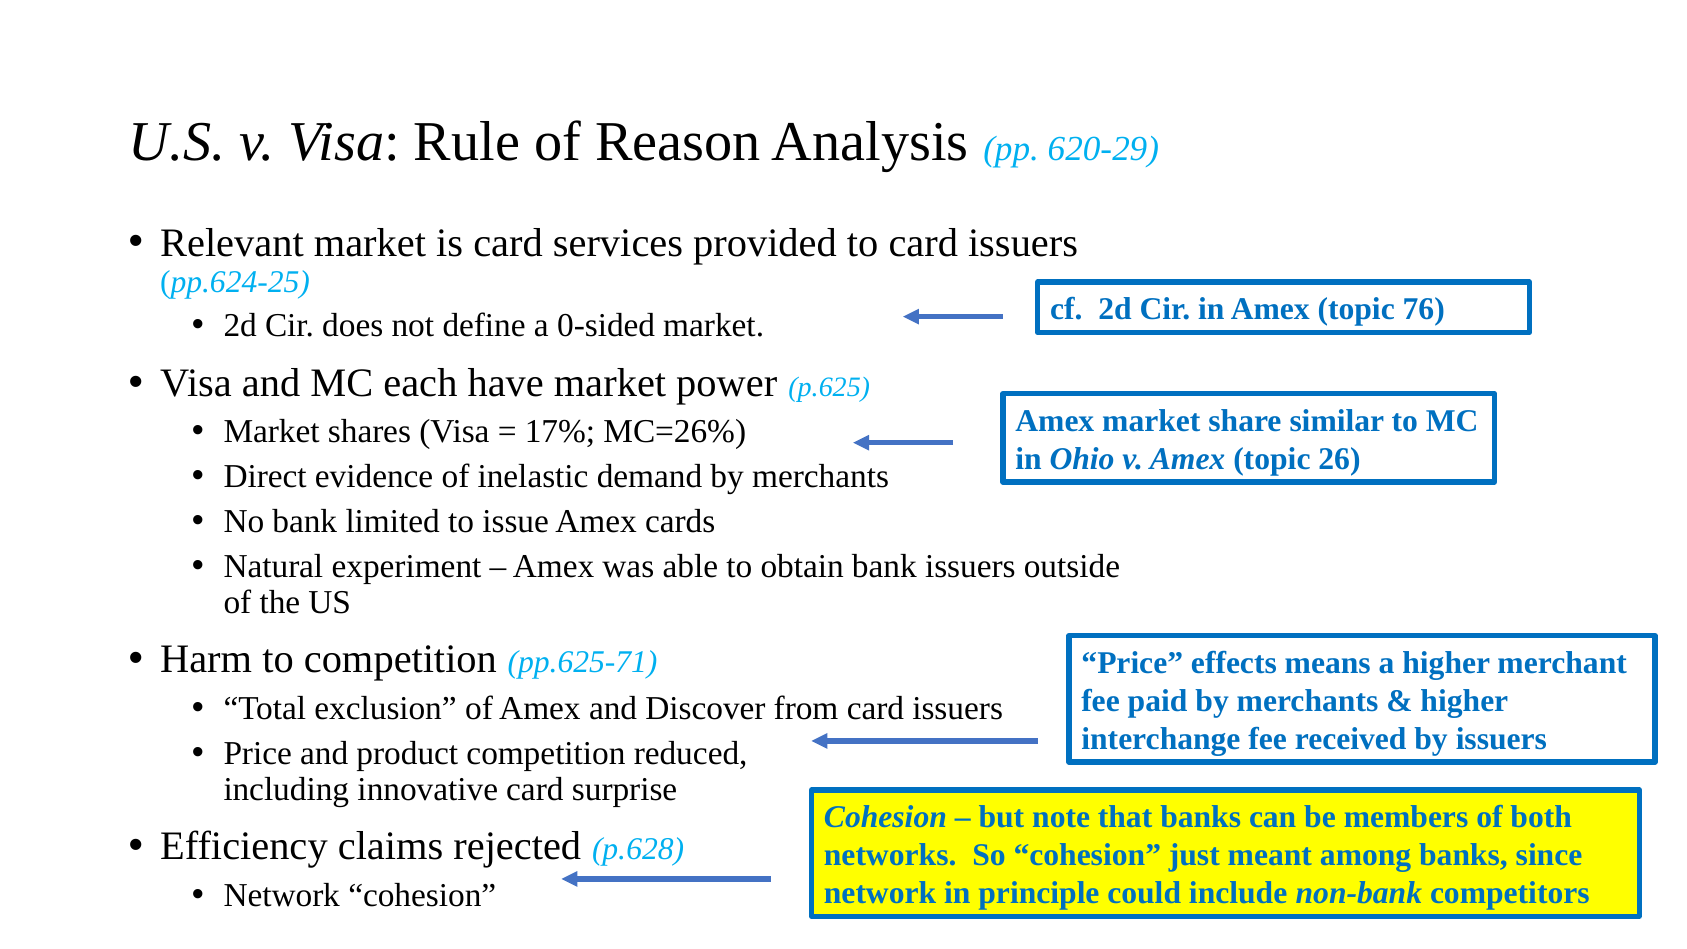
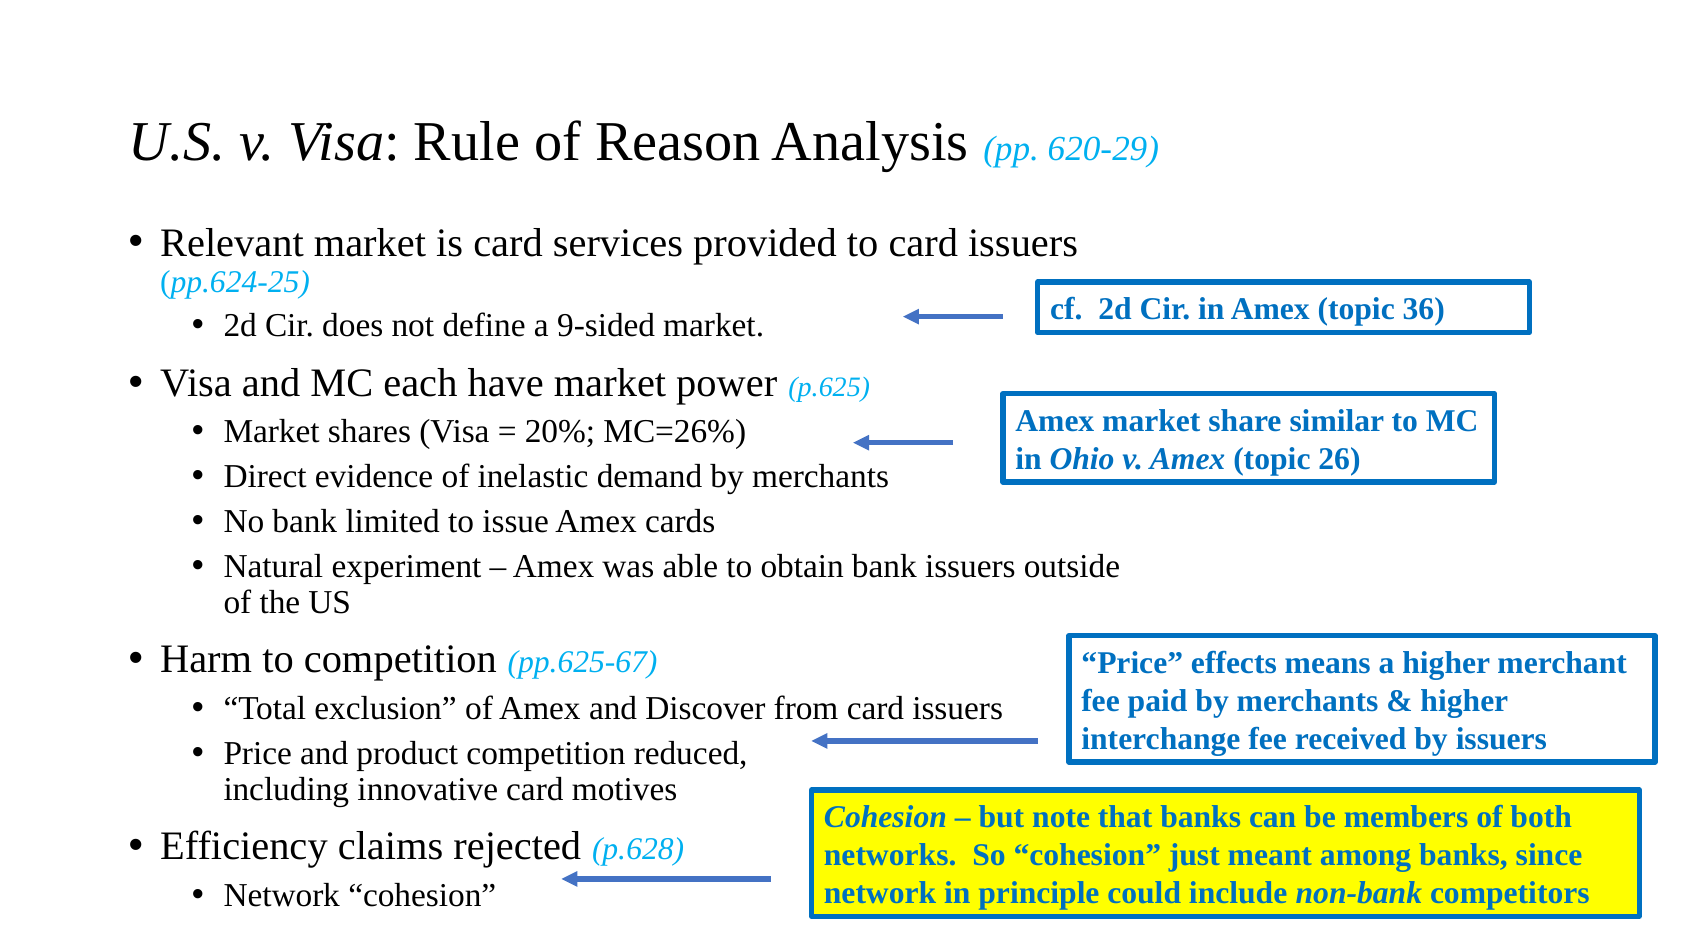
76: 76 -> 36 (1424, 309)
0-sided: 0-sided -> 9-sided (606, 326)
17%: 17% -> 20% (560, 432)
pp.625-71: pp.625-71 -> pp.625-67 (583, 662)
surprise: surprise -> motives (625, 789)
